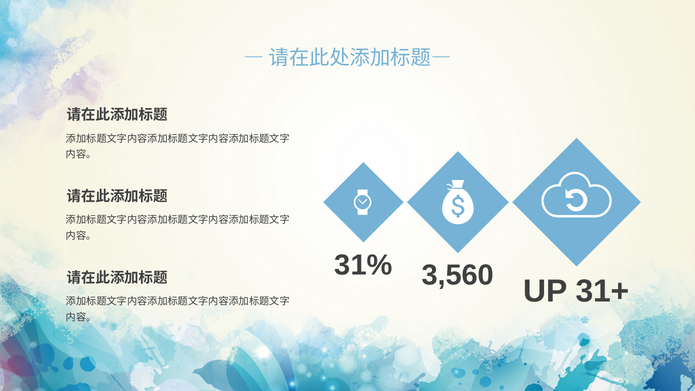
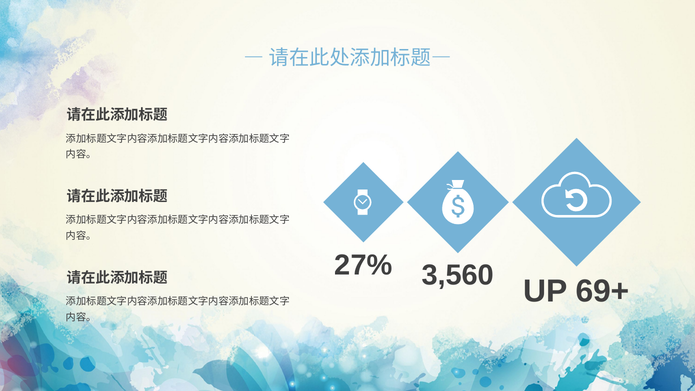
31%: 31% -> 27% (363, 265)
31+: 31+ -> 69+ (603, 291)
